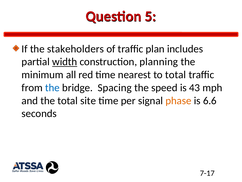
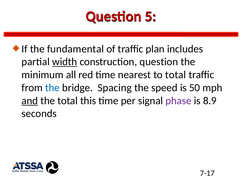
stakeholders: stakeholders -> fundamental (75, 49)
construction planning: planning -> question (159, 62)
43: 43 -> 50 (195, 87)
and underline: none -> present (30, 100)
site: site -> this (88, 100)
phase colour: orange -> purple (178, 100)
6.6: 6.6 -> 8.9 (210, 100)
